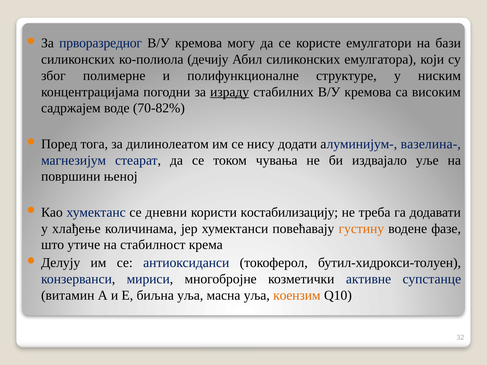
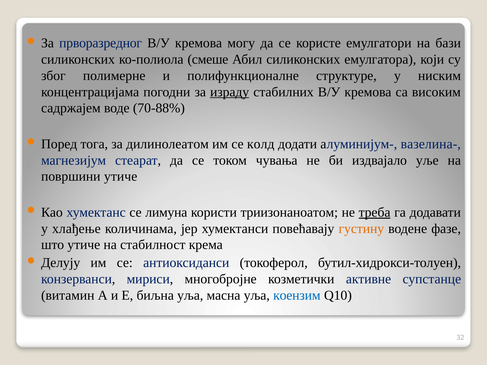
дечију: дечију -> смеше (208, 59)
70-82%: 70-82% -> 70-88% (159, 108)
нису: нису -> колд (261, 144)
површини њеној: њеној -> утиче (121, 177)
дневни: дневни -> лимуна (166, 213)
костабилизацију: костабилизацију -> триизонаноатом (289, 213)
треба underline: none -> present (375, 213)
коензим colour: orange -> blue (297, 295)
